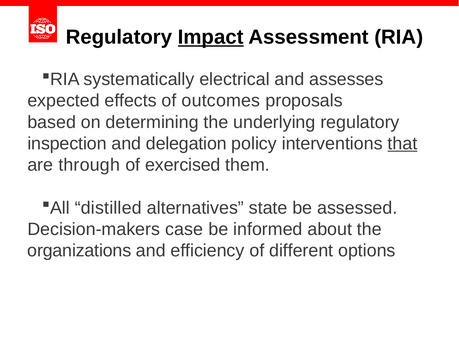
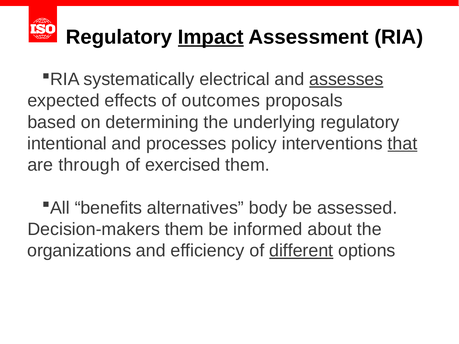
assesses underline: none -> present (346, 79)
inspection: inspection -> intentional (67, 144)
delegation: delegation -> processes (186, 144)
distilled: distilled -> benefits (108, 208)
state: state -> body (268, 208)
Decision-makers case: case -> them (184, 229)
different underline: none -> present (301, 251)
